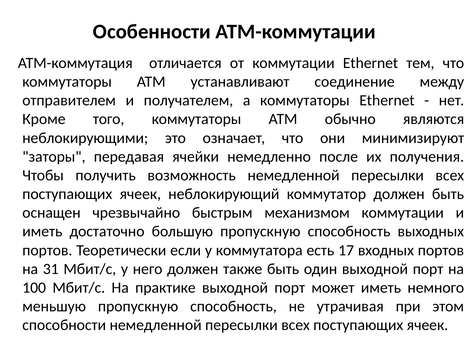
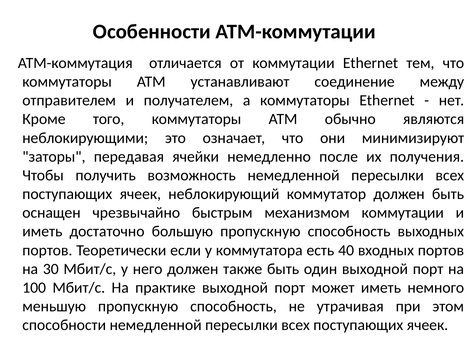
17: 17 -> 40 (346, 251)
31: 31 -> 30 (51, 269)
